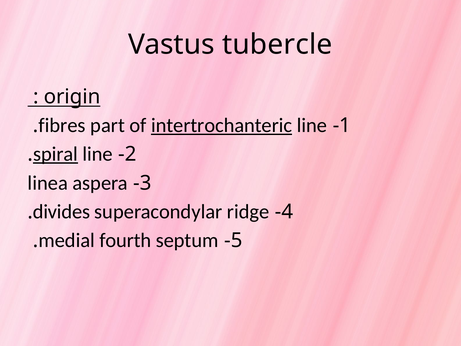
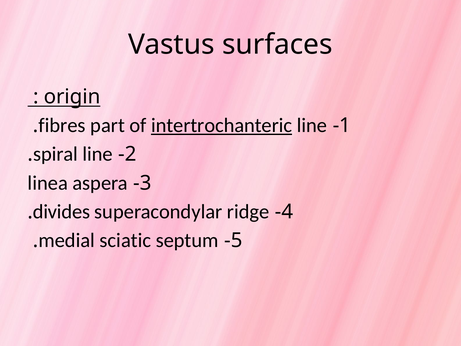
tubercle: tubercle -> surfaces (277, 45)
spiral underline: present -> none (56, 154)
fourth: fourth -> sciatic (125, 240)
